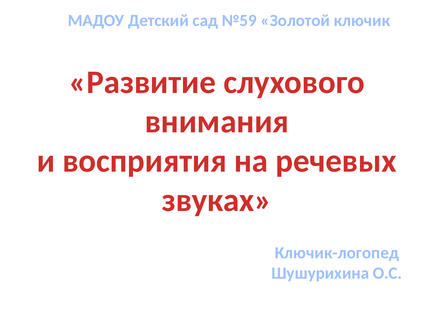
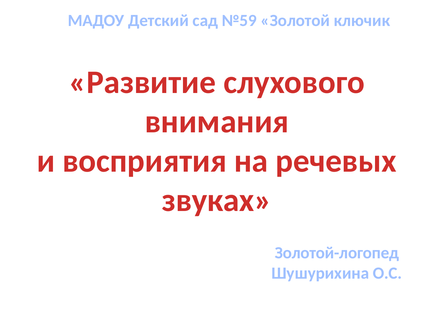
Ключик-логопед: Ключик-логопед -> Золотой-логопед (337, 253)
